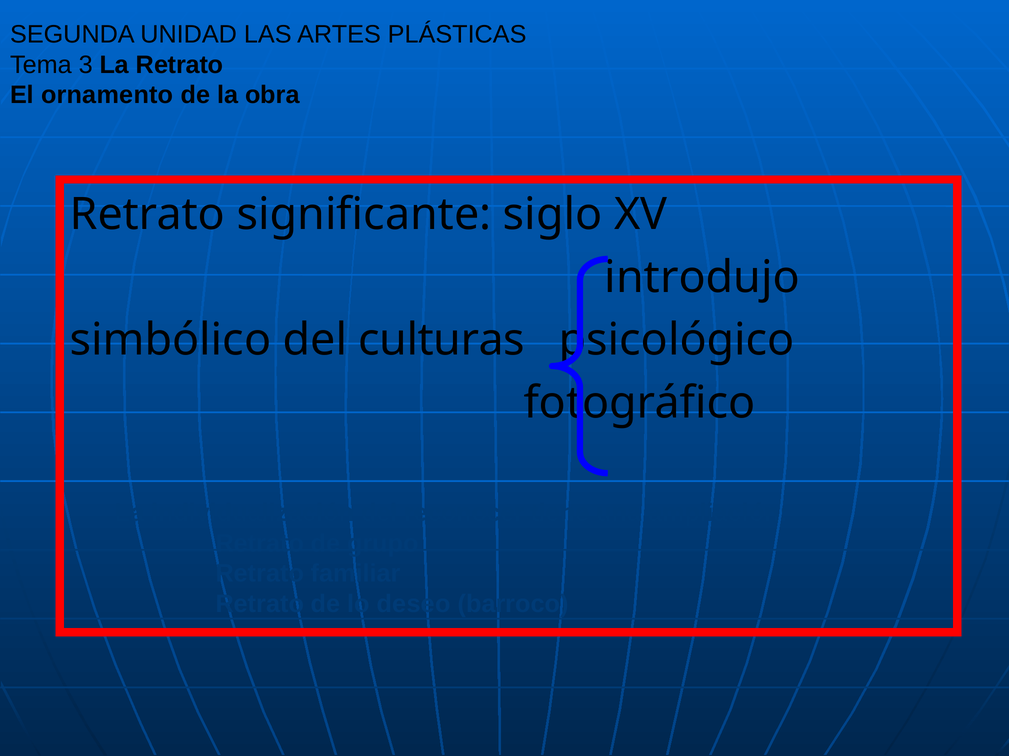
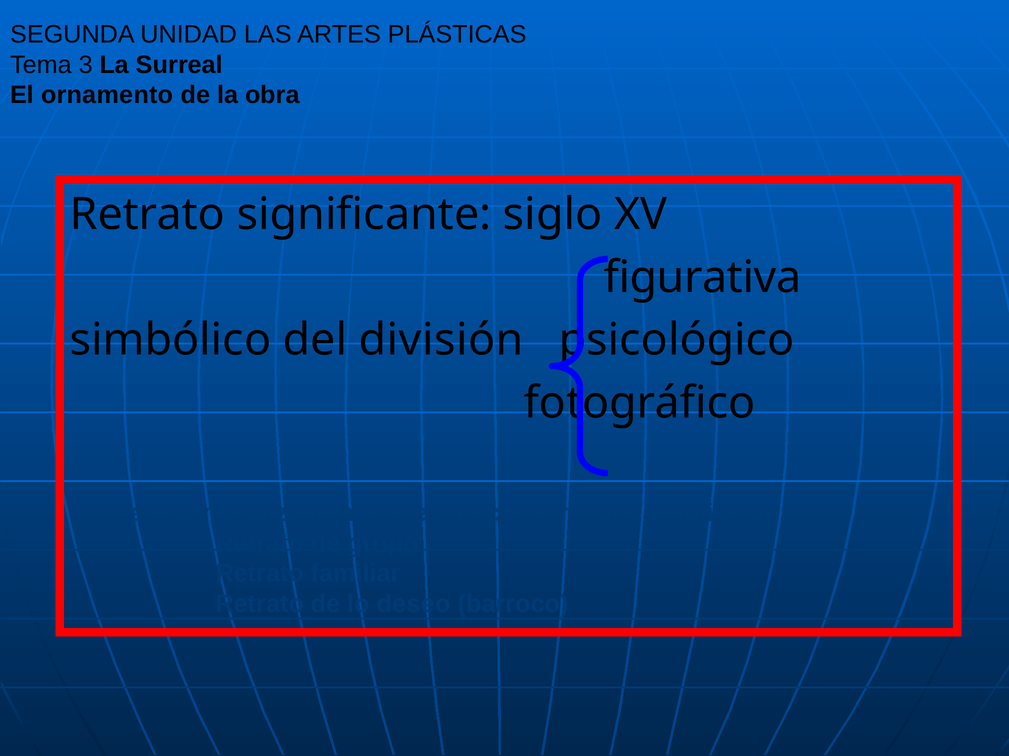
La Retrato: Retrato -> Surreal (179, 65)
introdujo: introdujo -> figurativa (702, 278)
culturas: culturas -> división (441, 340)
